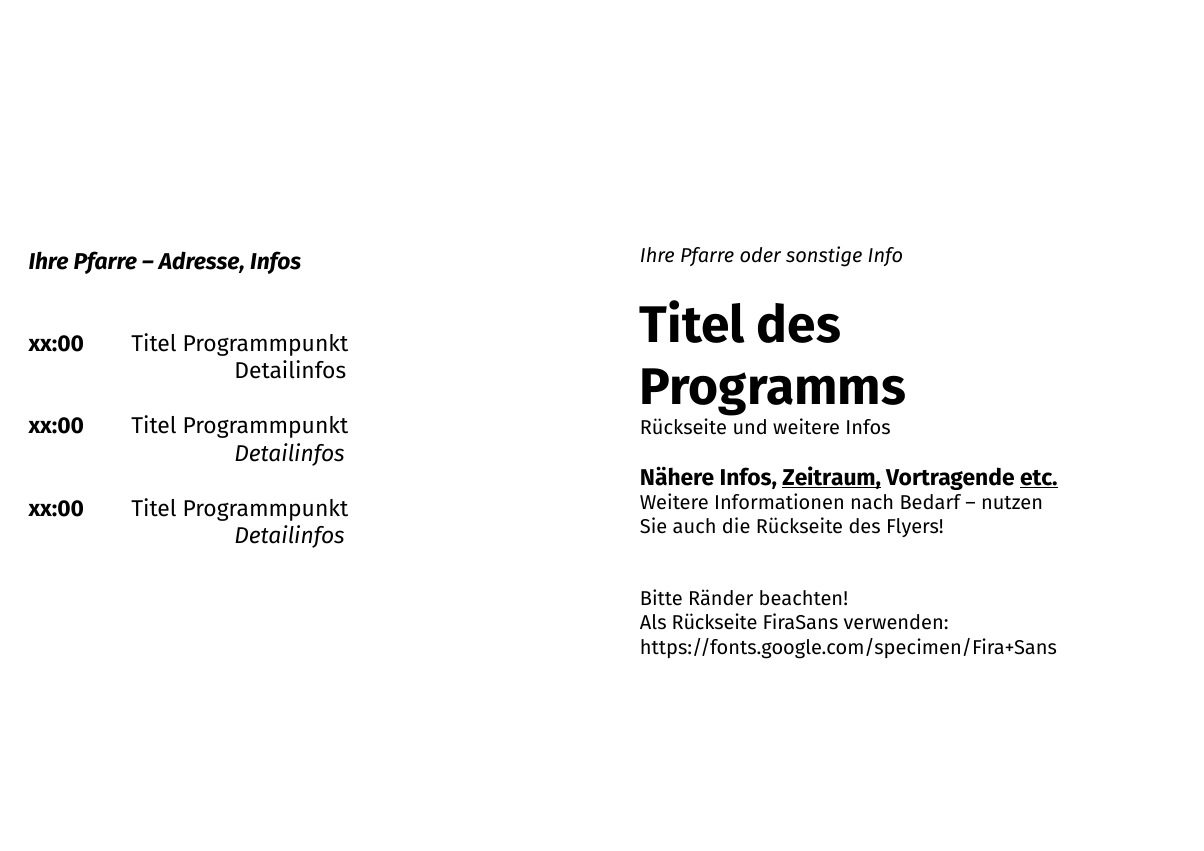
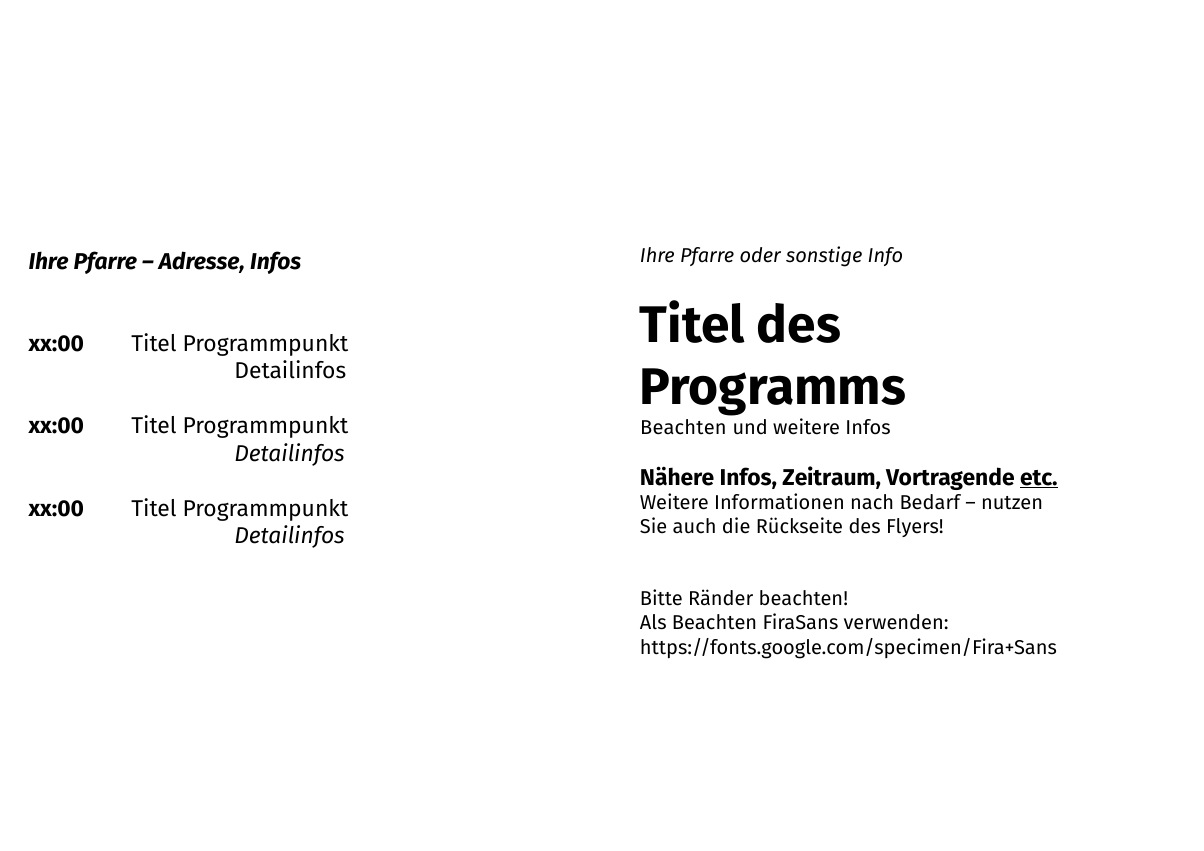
Rückseite: Rückseite -> Beachten (683, 428)
Zeitraum underline: present -> none (832, 478)
Als Rückseite: Rückseite -> Beachten (715, 624)
